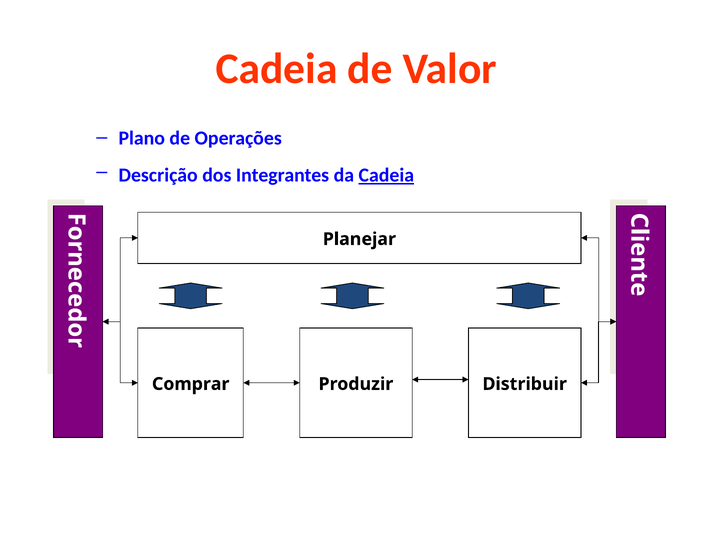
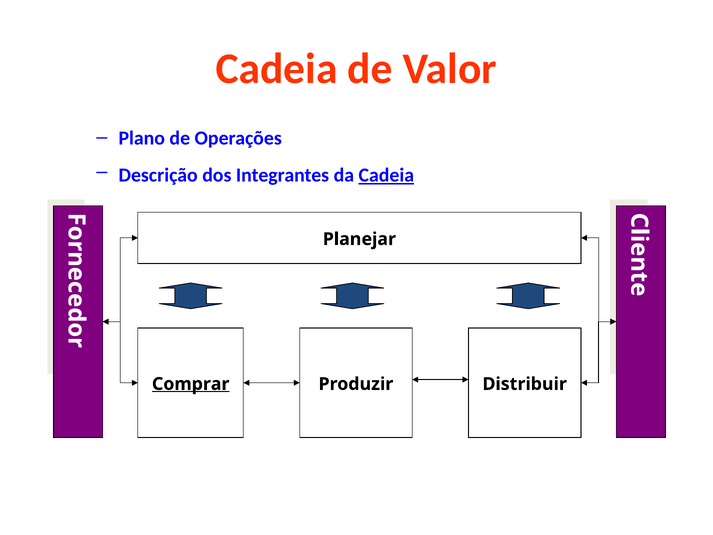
Comprar underline: none -> present (191, 384)
